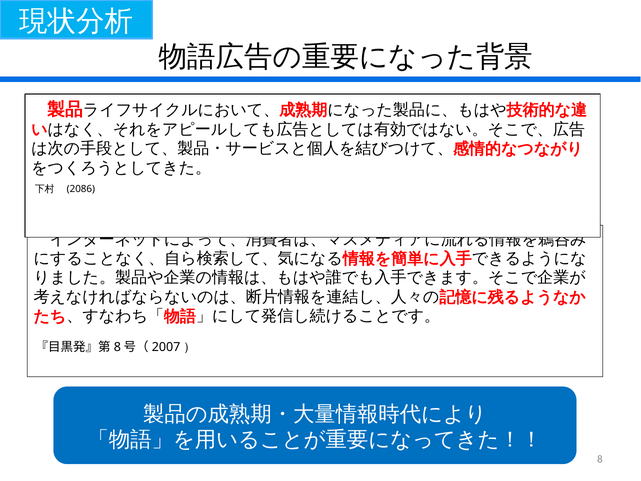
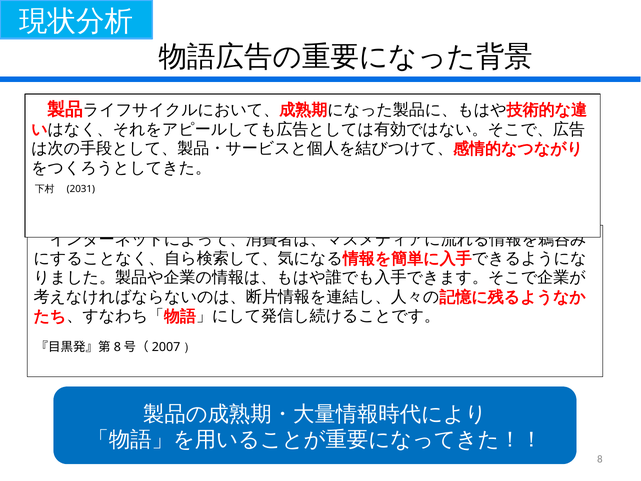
2086: 2086 -> 2031 (81, 189)
